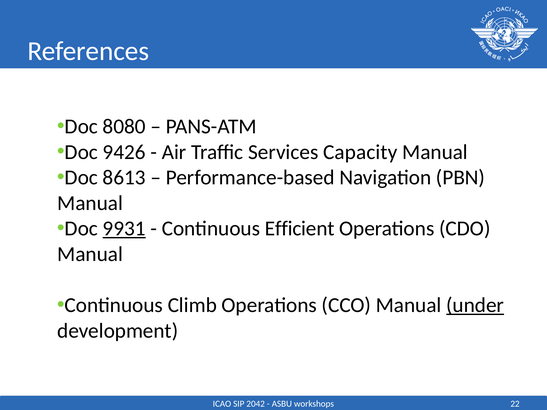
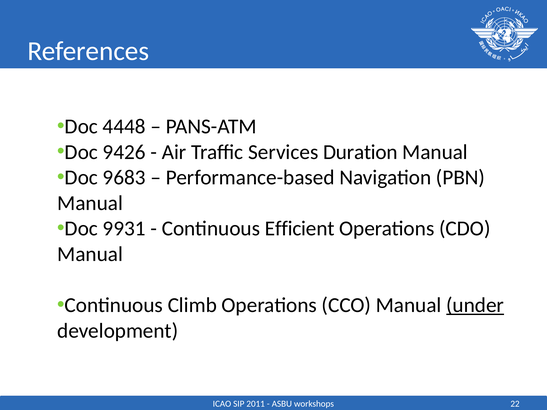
8080: 8080 -> 4448 (124, 127)
Capacity: Capacity -> Duration (360, 152)
8613: 8613 -> 9683 (124, 178)
9931 underline: present -> none (124, 229)
2042: 2042 -> 2011 (256, 404)
